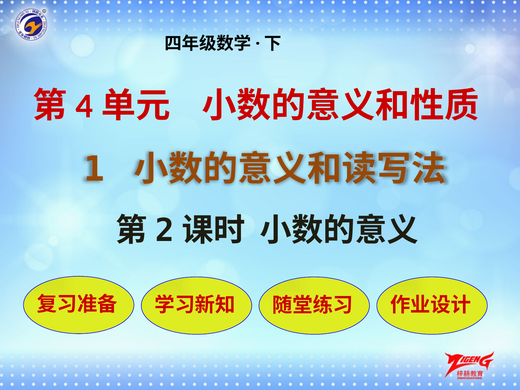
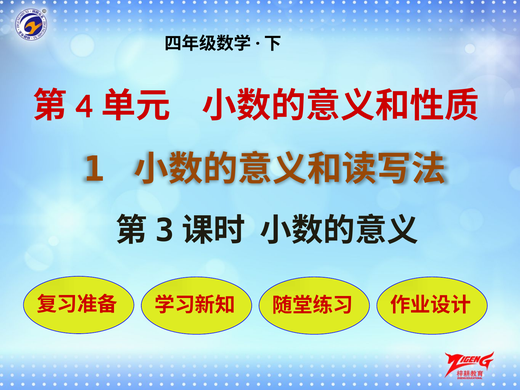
2: 2 -> 3 (165, 231)
